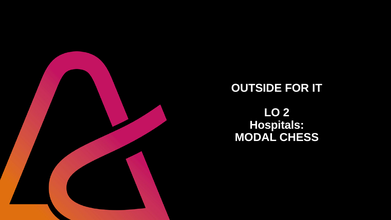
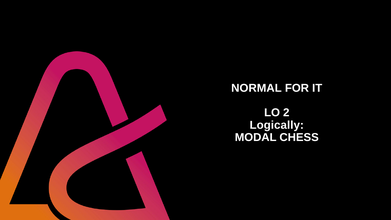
OUTSIDE: OUTSIDE -> NORMAL (256, 88)
Hospitals: Hospitals -> Logically (277, 125)
